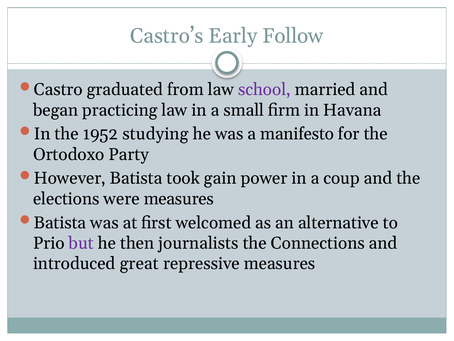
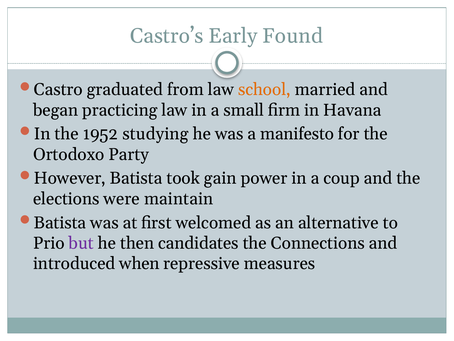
Follow: Follow -> Found (293, 36)
school colour: purple -> orange (264, 89)
were measures: measures -> maintain (179, 199)
journalists: journalists -> candidates (198, 243)
great: great -> when (139, 263)
